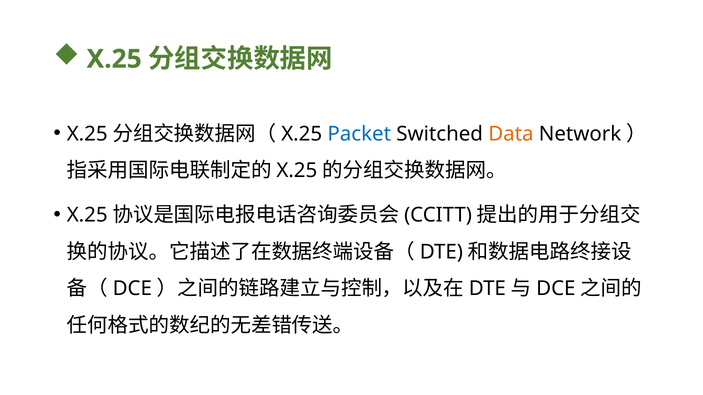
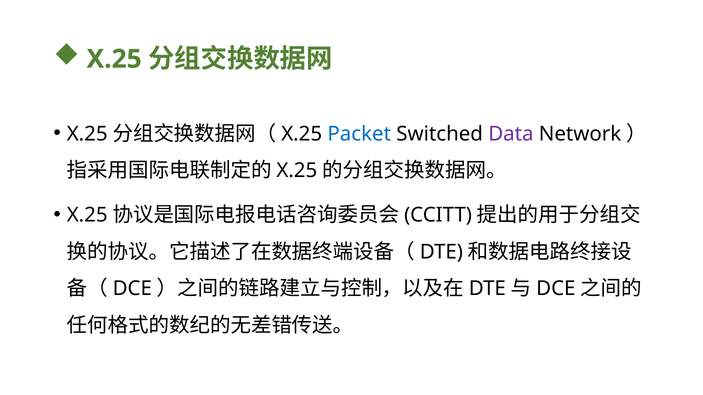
Data colour: orange -> purple (511, 134)
